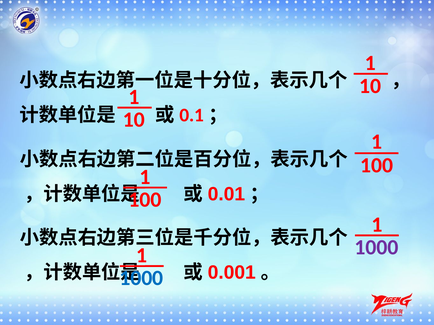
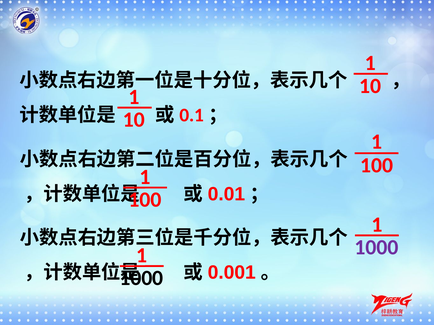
1000 colour: blue -> black (141, 279)
